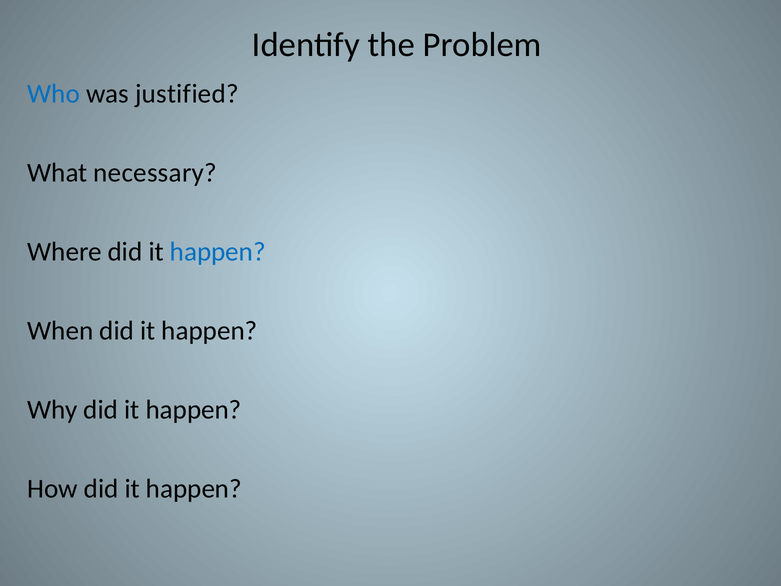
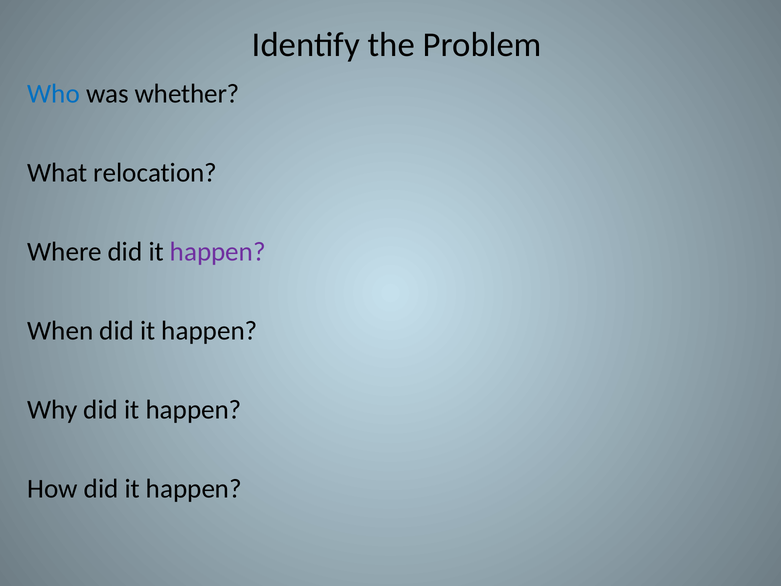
justified: justified -> whether (187, 94)
necessary: necessary -> relocation (155, 173)
happen colour: blue -> purple (218, 252)
